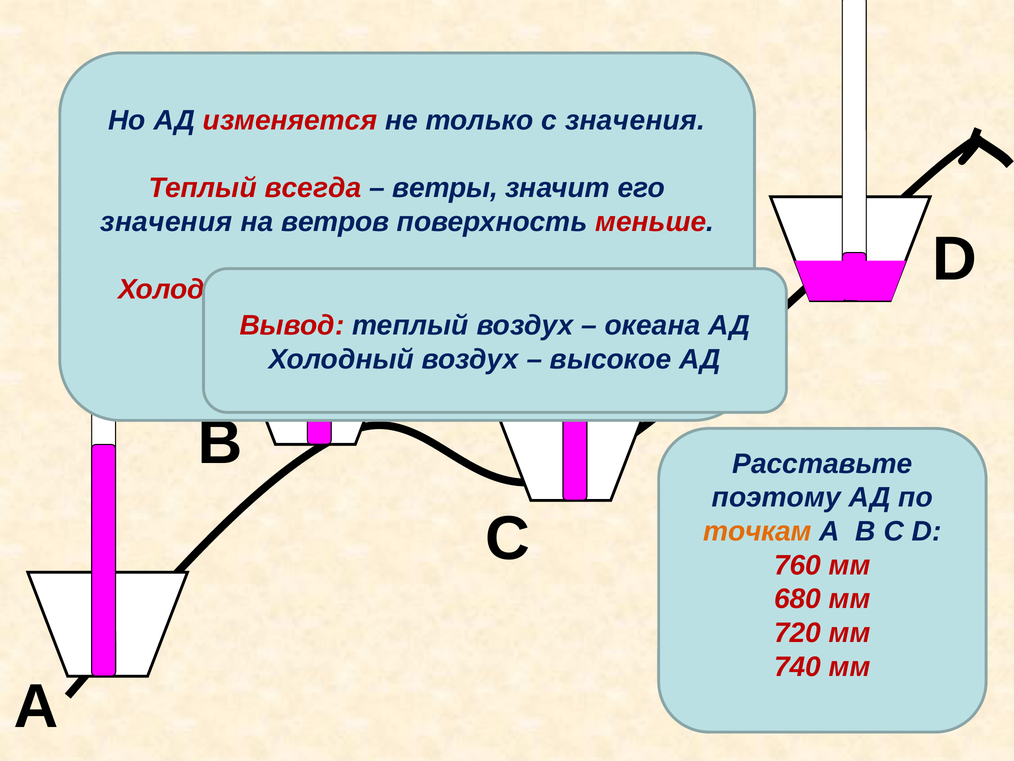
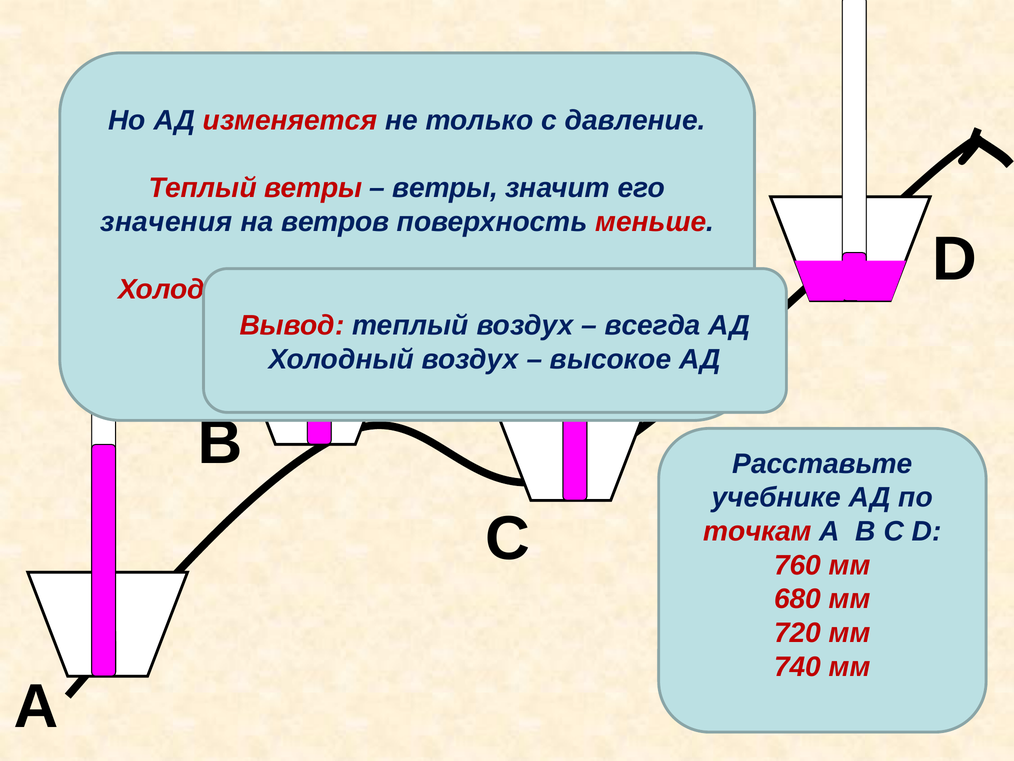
с значения: значения -> давление (635, 120)
Теплый всегда: всегда -> ветры (313, 188)
океана: океана -> всегда (653, 325)
поэтому: поэтому -> учебнике (776, 497)
точкам colour: orange -> red (757, 531)
